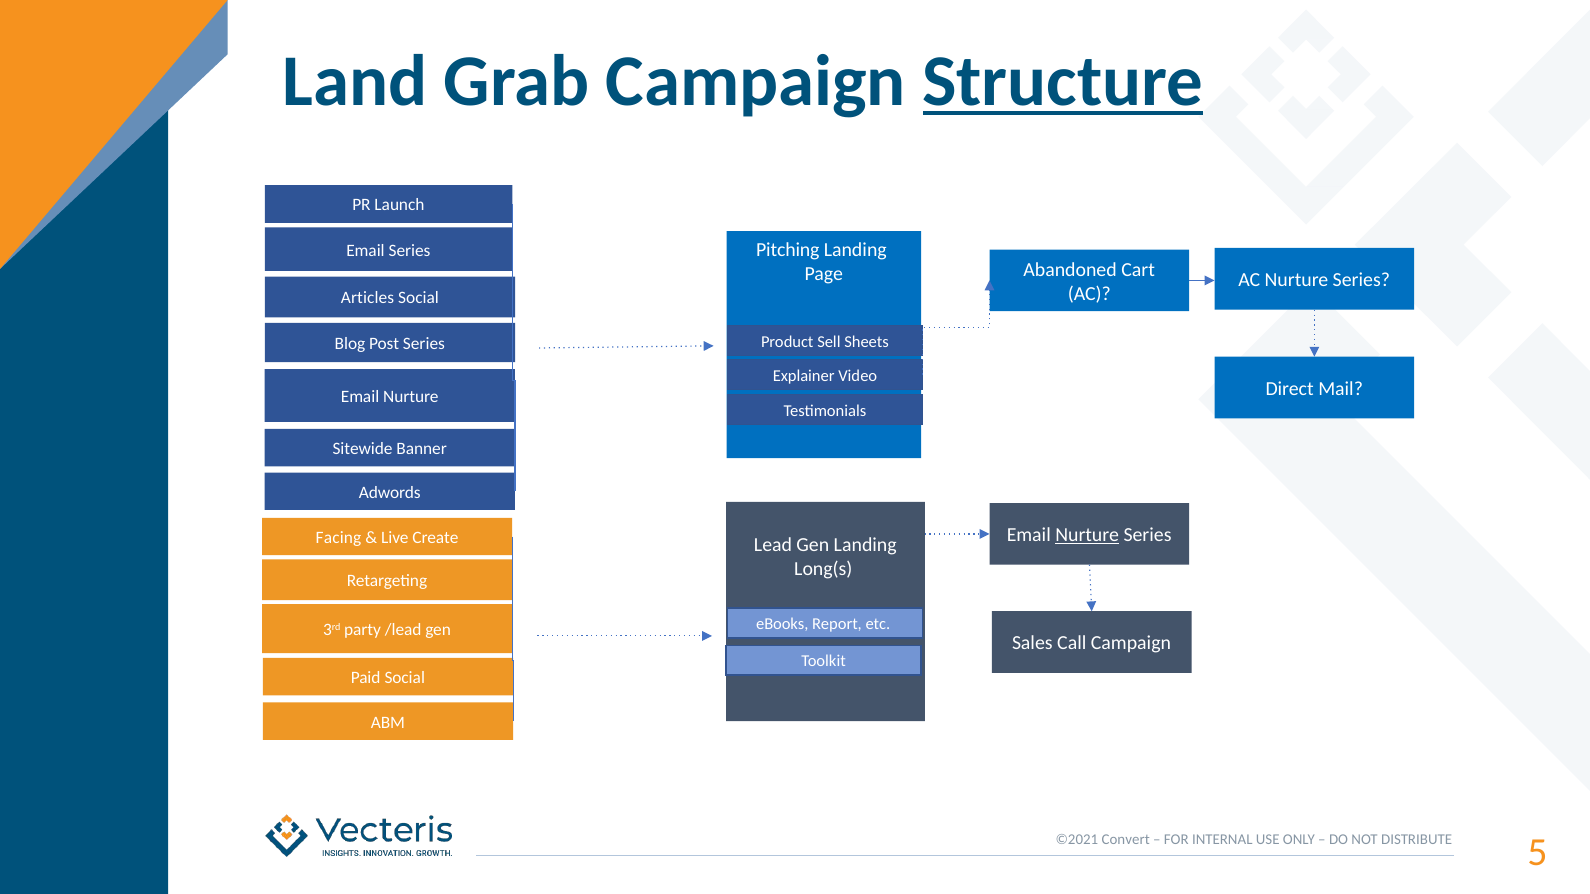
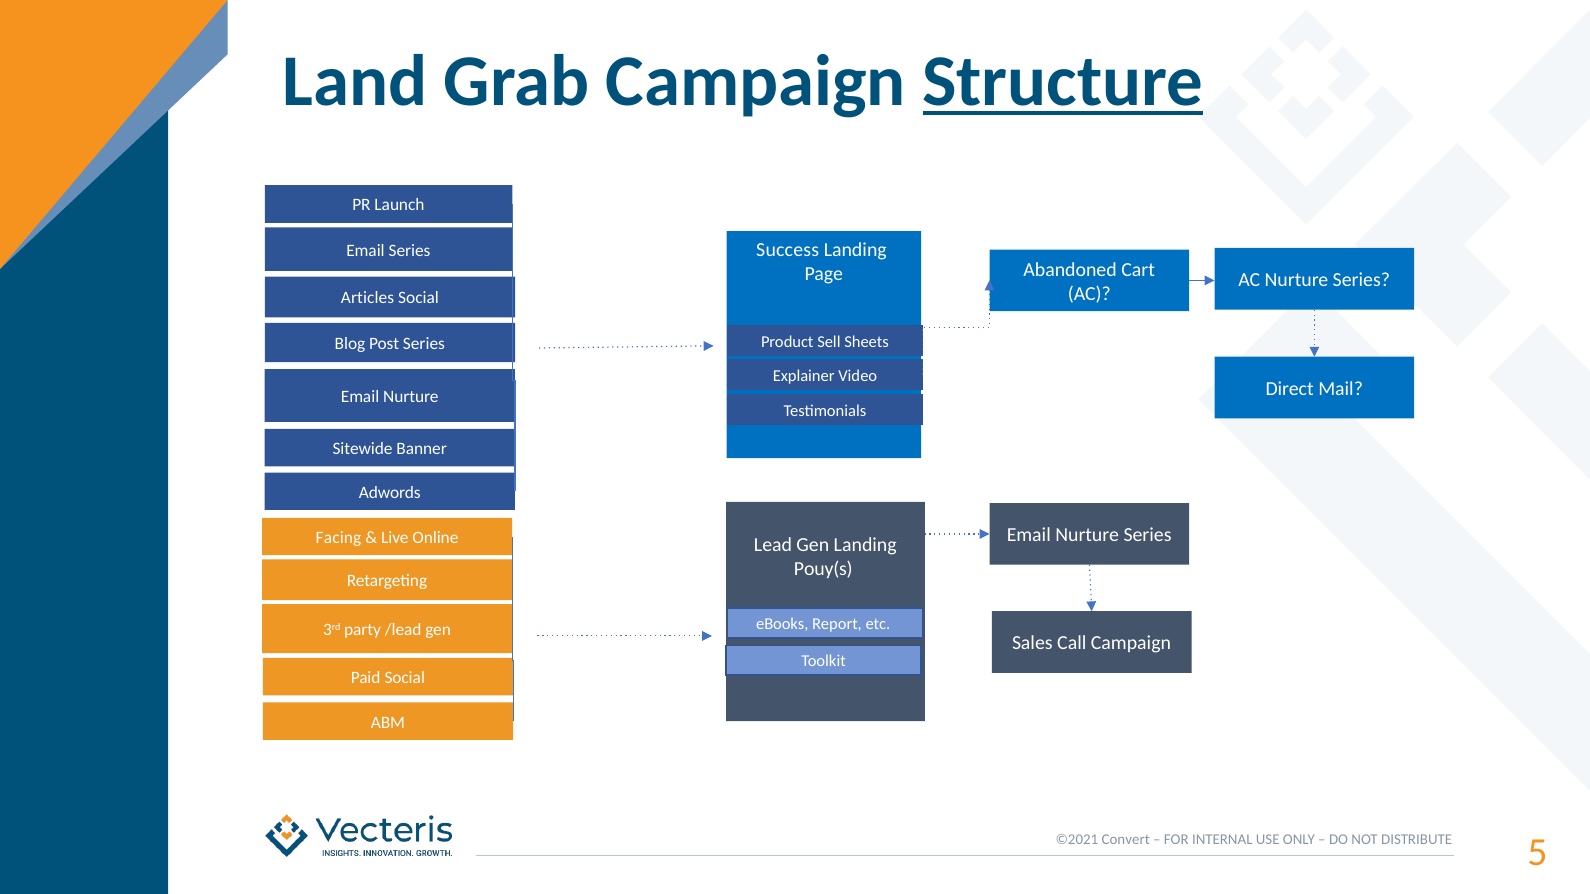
Pitching: Pitching -> Success (788, 250)
Nurture underline: present -> none (1087, 535)
Create: Create -> Online (435, 538)
Long(s: Long(s -> Pouy(s (823, 569)
